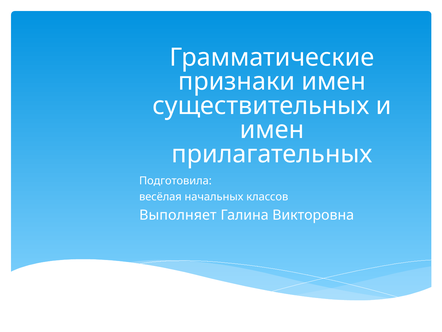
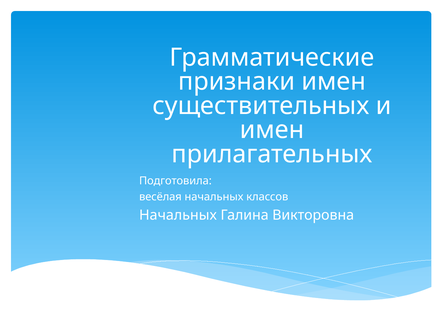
Выполняет: Выполняет -> Начальных (178, 215)
